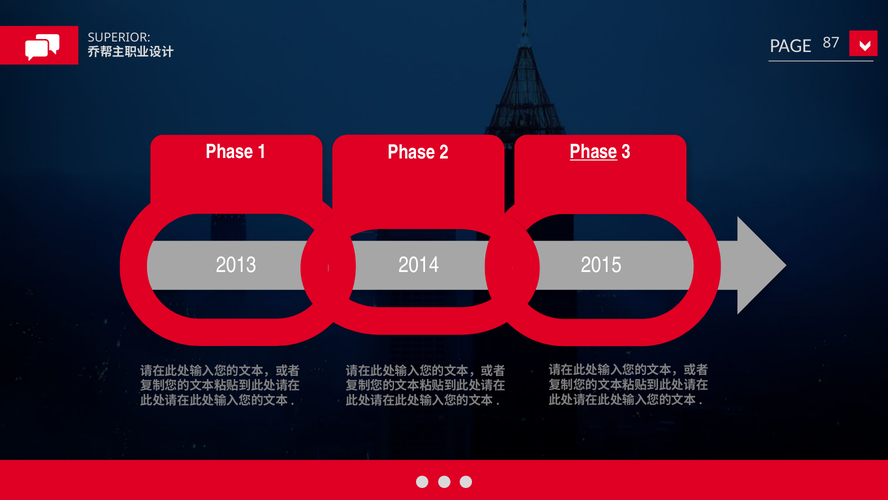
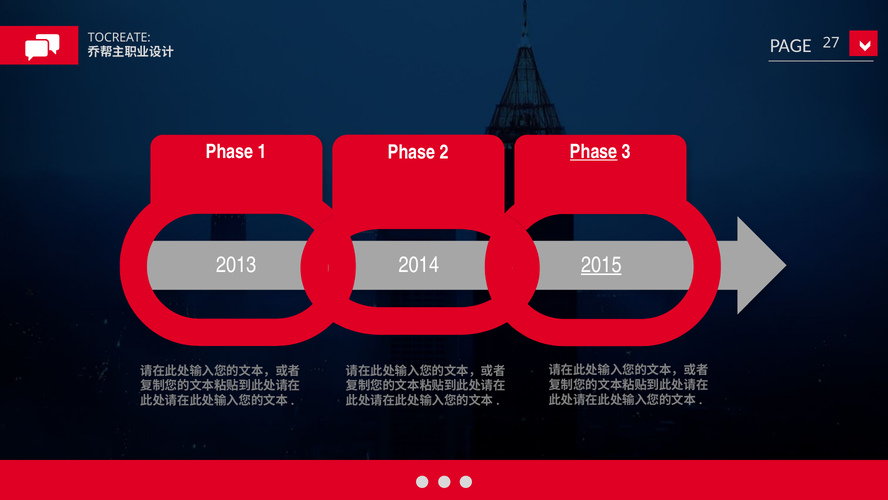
SUPERIOR: SUPERIOR -> TOCREATE (119, 37)
87: 87 -> 27 (831, 43)
2015 underline: none -> present (601, 265)
